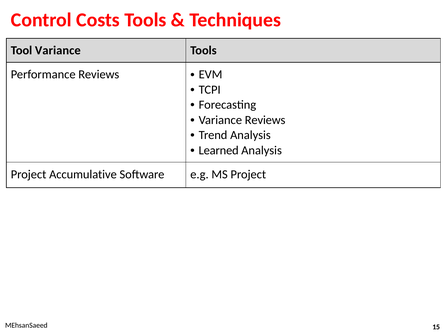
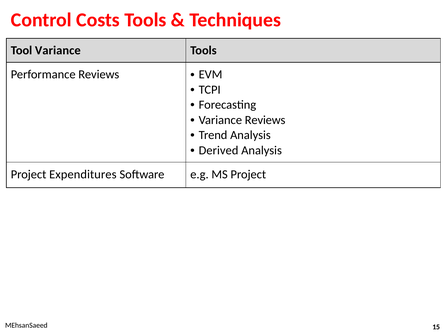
Learned: Learned -> Derived (219, 151)
Accumulative: Accumulative -> Expenditures (83, 175)
